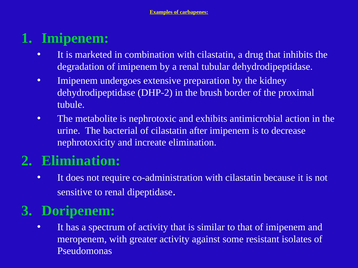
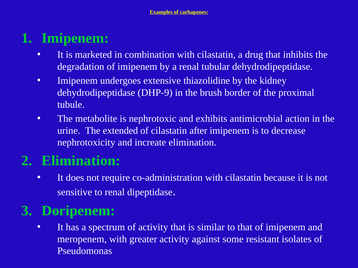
preparation: preparation -> thiazolidine (207, 81)
DHP-2: DHP-2 -> DHP-9 (155, 93)
bacterial: bacterial -> extended (120, 131)
